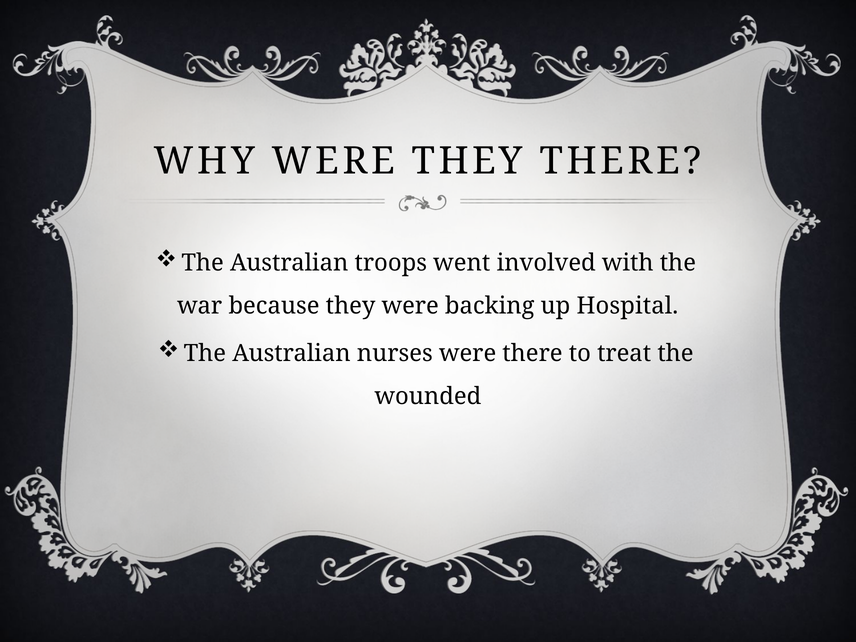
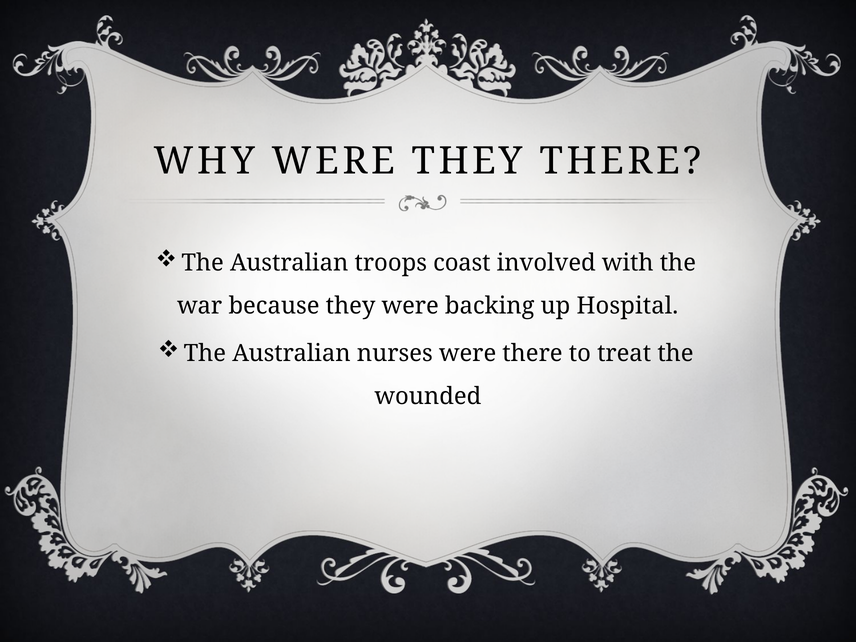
went: went -> coast (462, 263)
